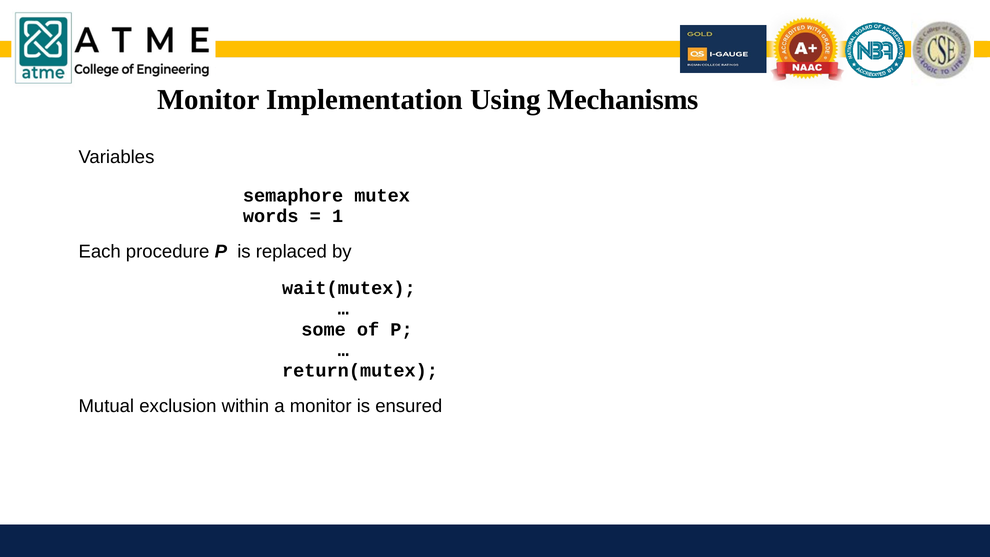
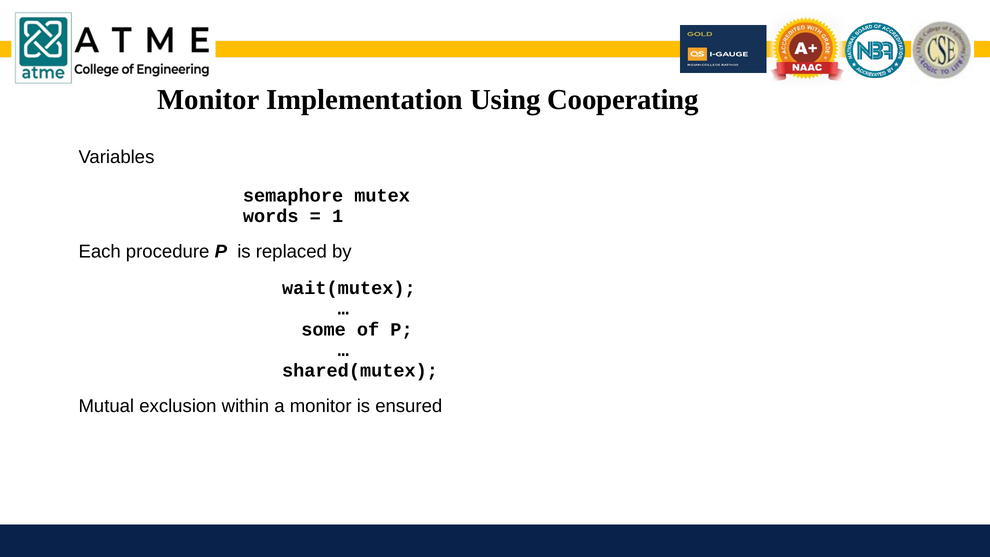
Mechanisms: Mechanisms -> Cooperating (623, 100)
return(mutex: return(mutex -> shared(mutex (360, 371)
